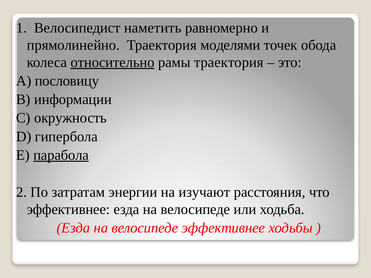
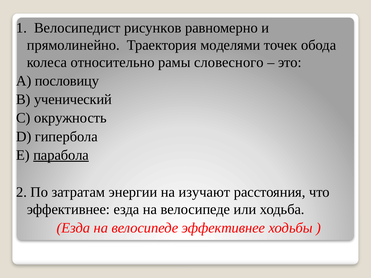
наметить: наметить -> рисунков (153, 28)
относительно underline: present -> none (113, 62)
рамы траектория: траектория -> словесного (229, 62)
информации: информации -> ученический (73, 100)
